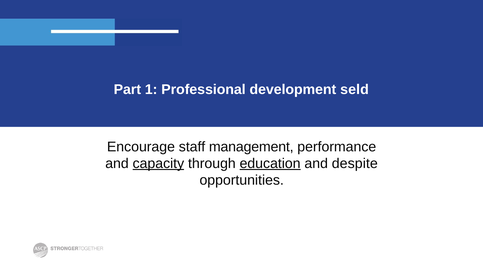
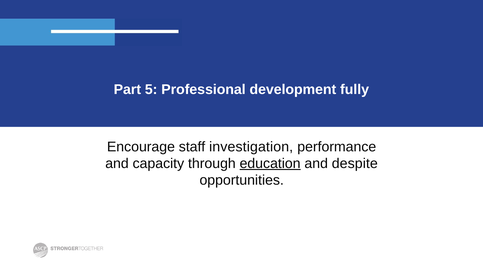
1: 1 -> 5 (151, 90)
seld: seld -> fully (355, 90)
management: management -> investigation (251, 147)
capacity underline: present -> none (158, 164)
